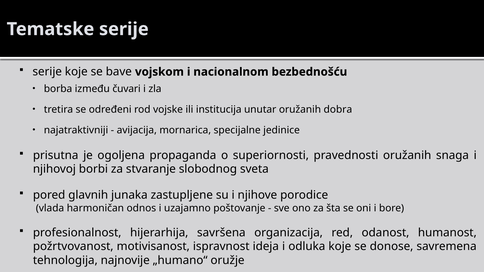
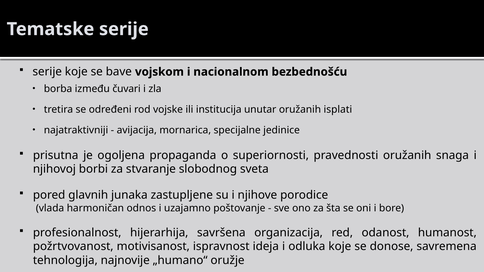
dobra: dobra -> isplati (338, 110)
